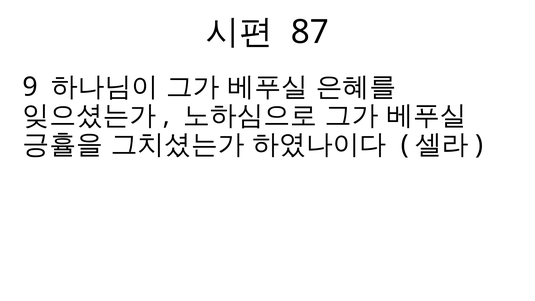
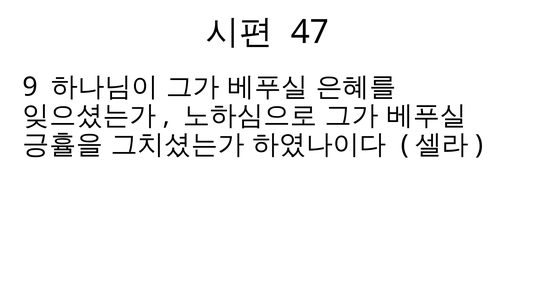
87: 87 -> 47 (310, 32)
